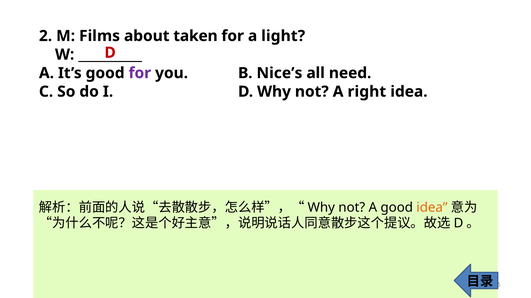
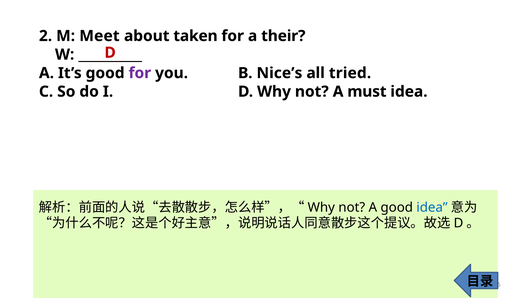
Films: Films -> Meet (99, 36)
light: light -> their (283, 36)
need: need -> tried (350, 73)
right: right -> must (367, 92)
idea colour: orange -> blue (432, 208)
